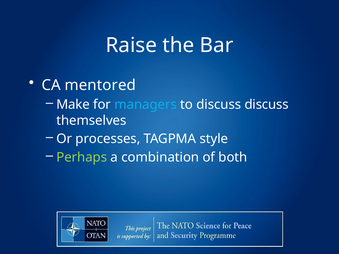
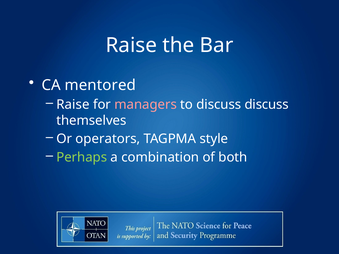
Make: Make -> Raise (73, 105)
managers colour: light blue -> pink (146, 105)
processes: processes -> operators (108, 139)
